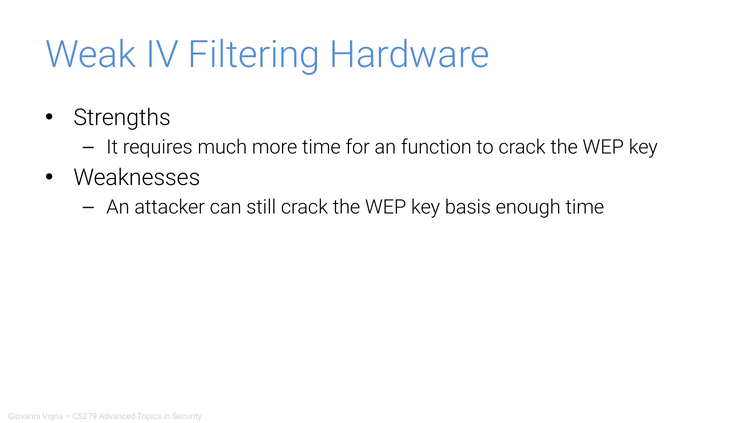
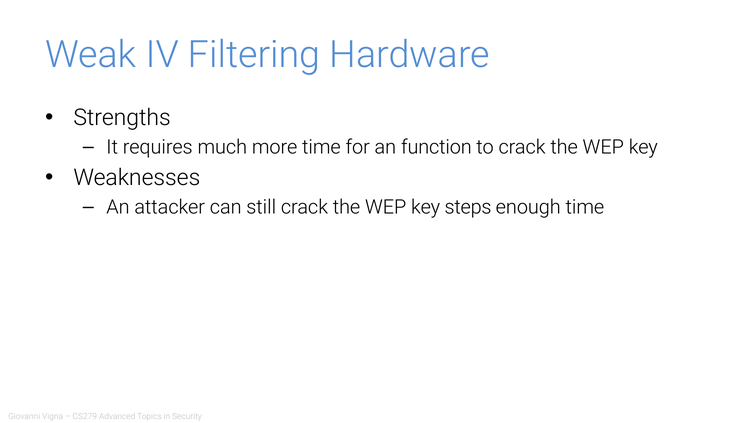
basis: basis -> steps (468, 207)
